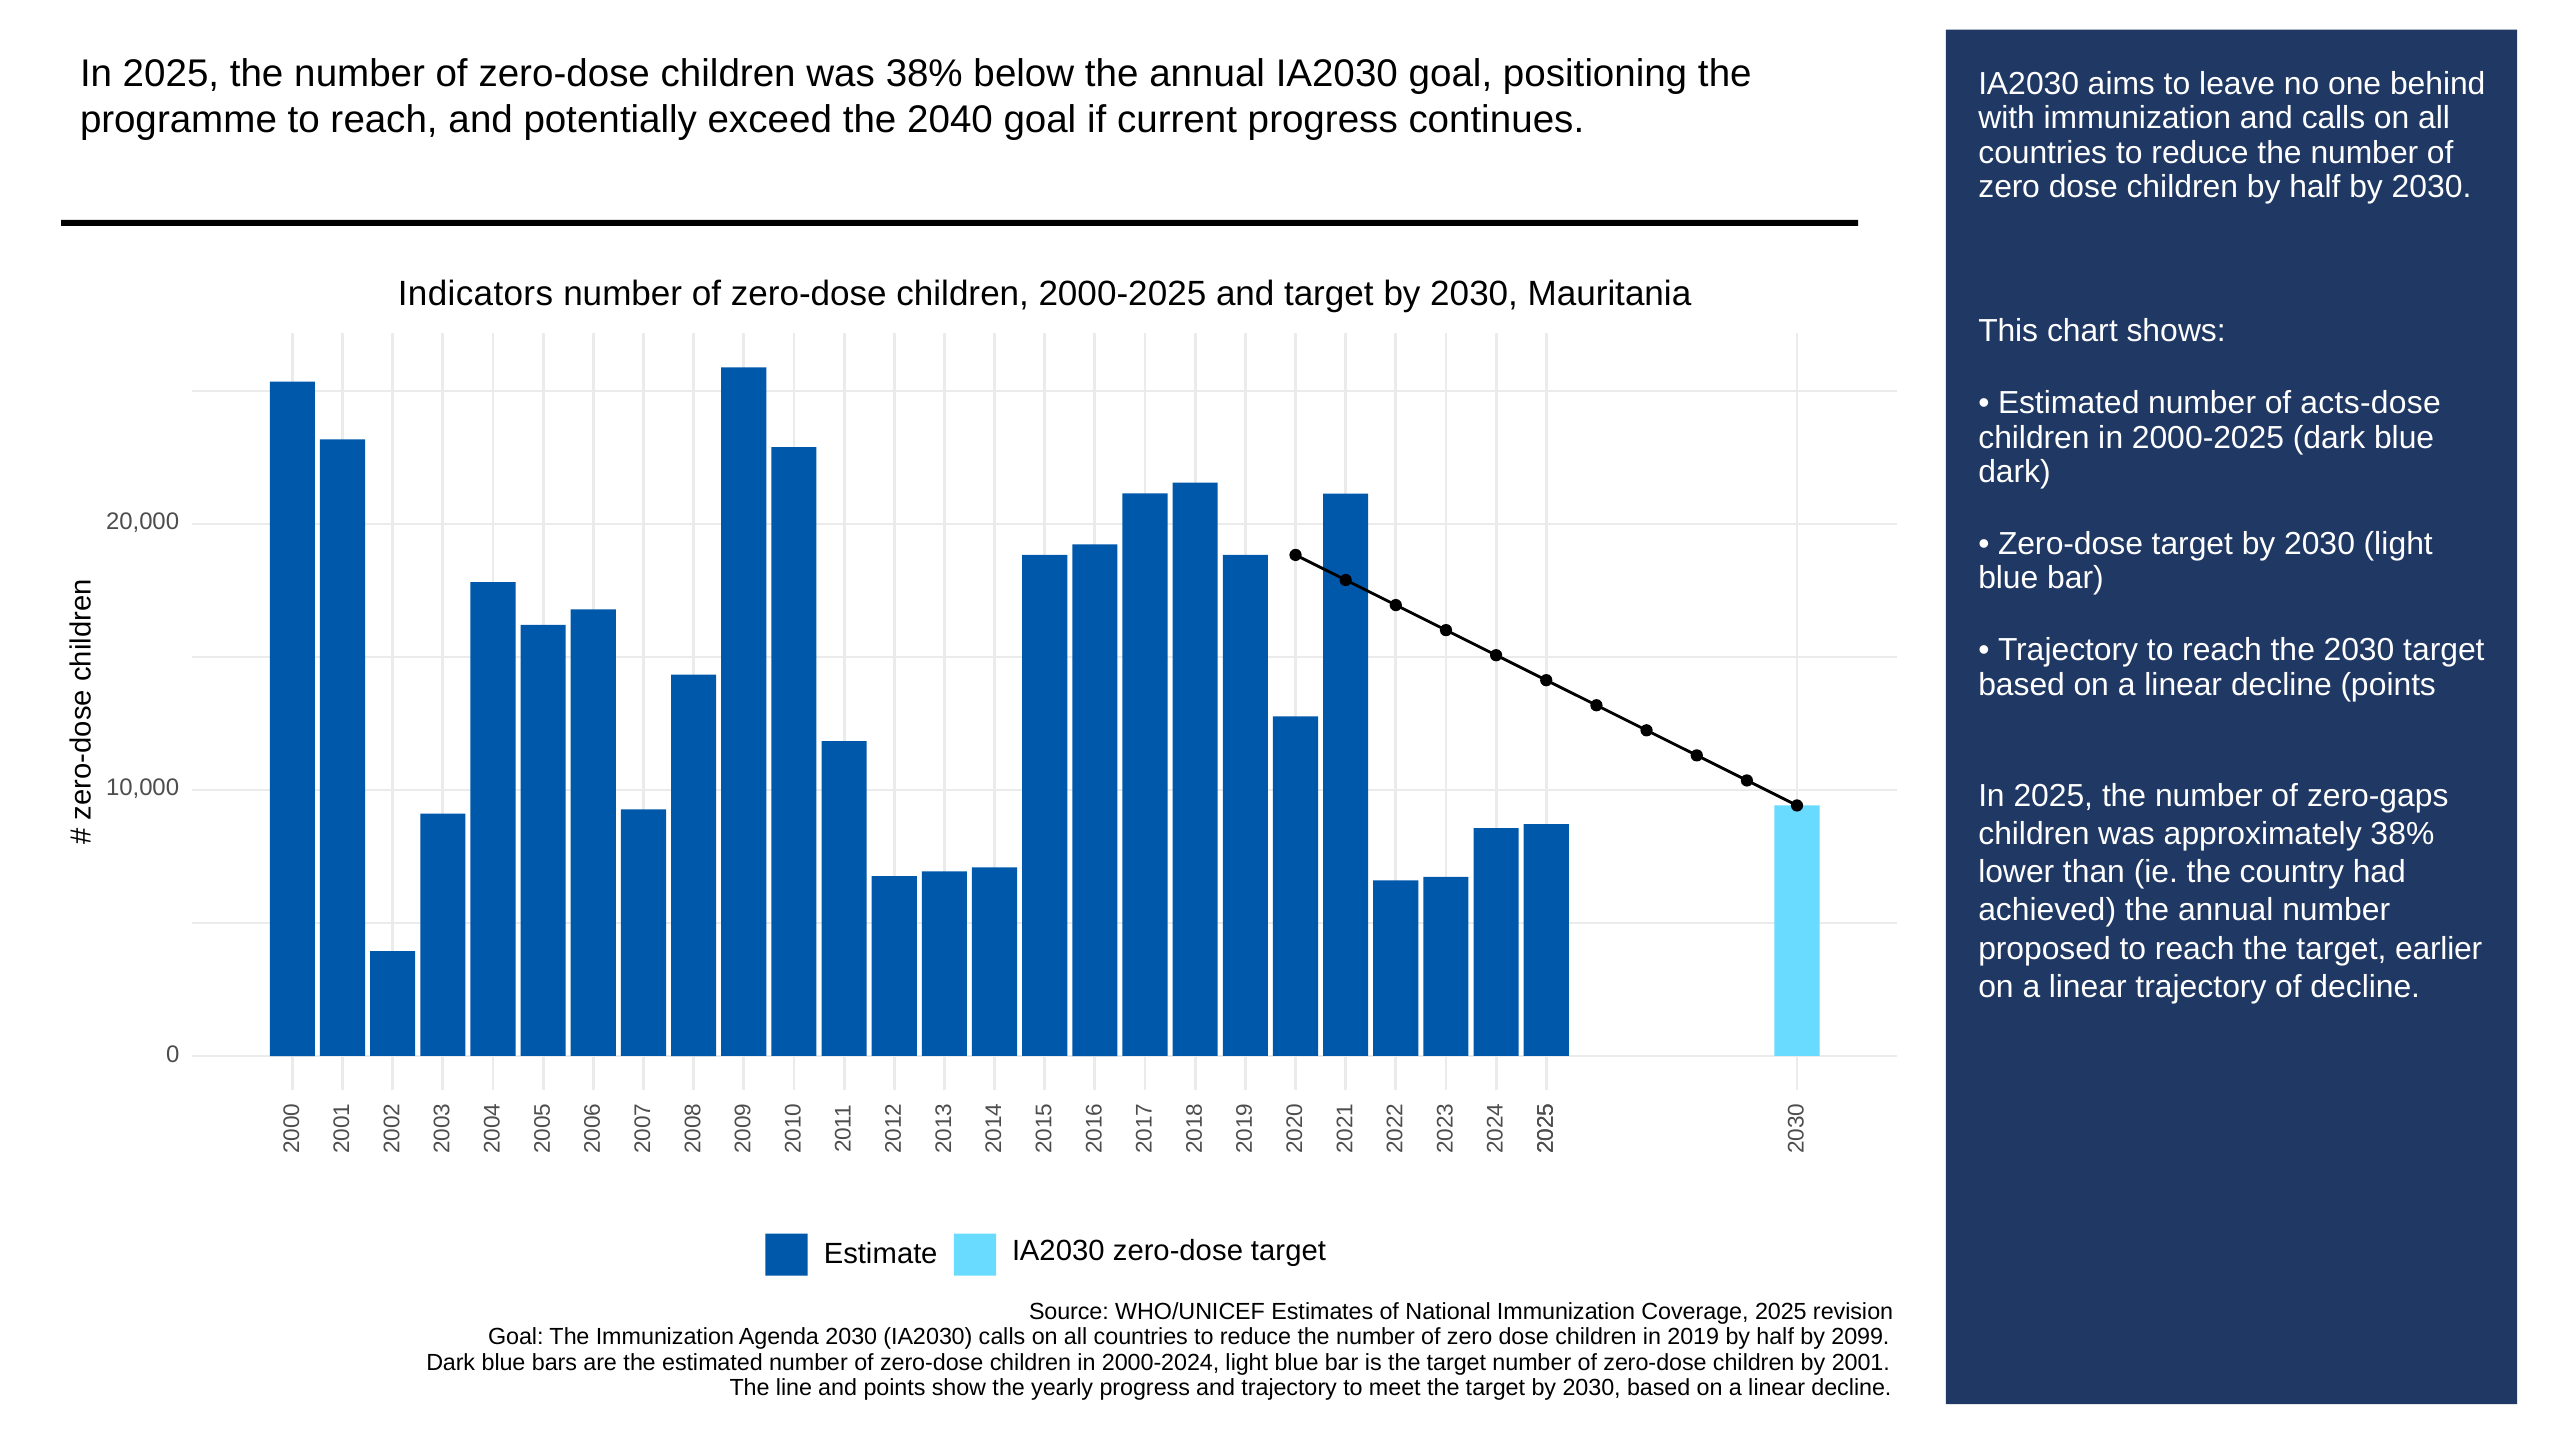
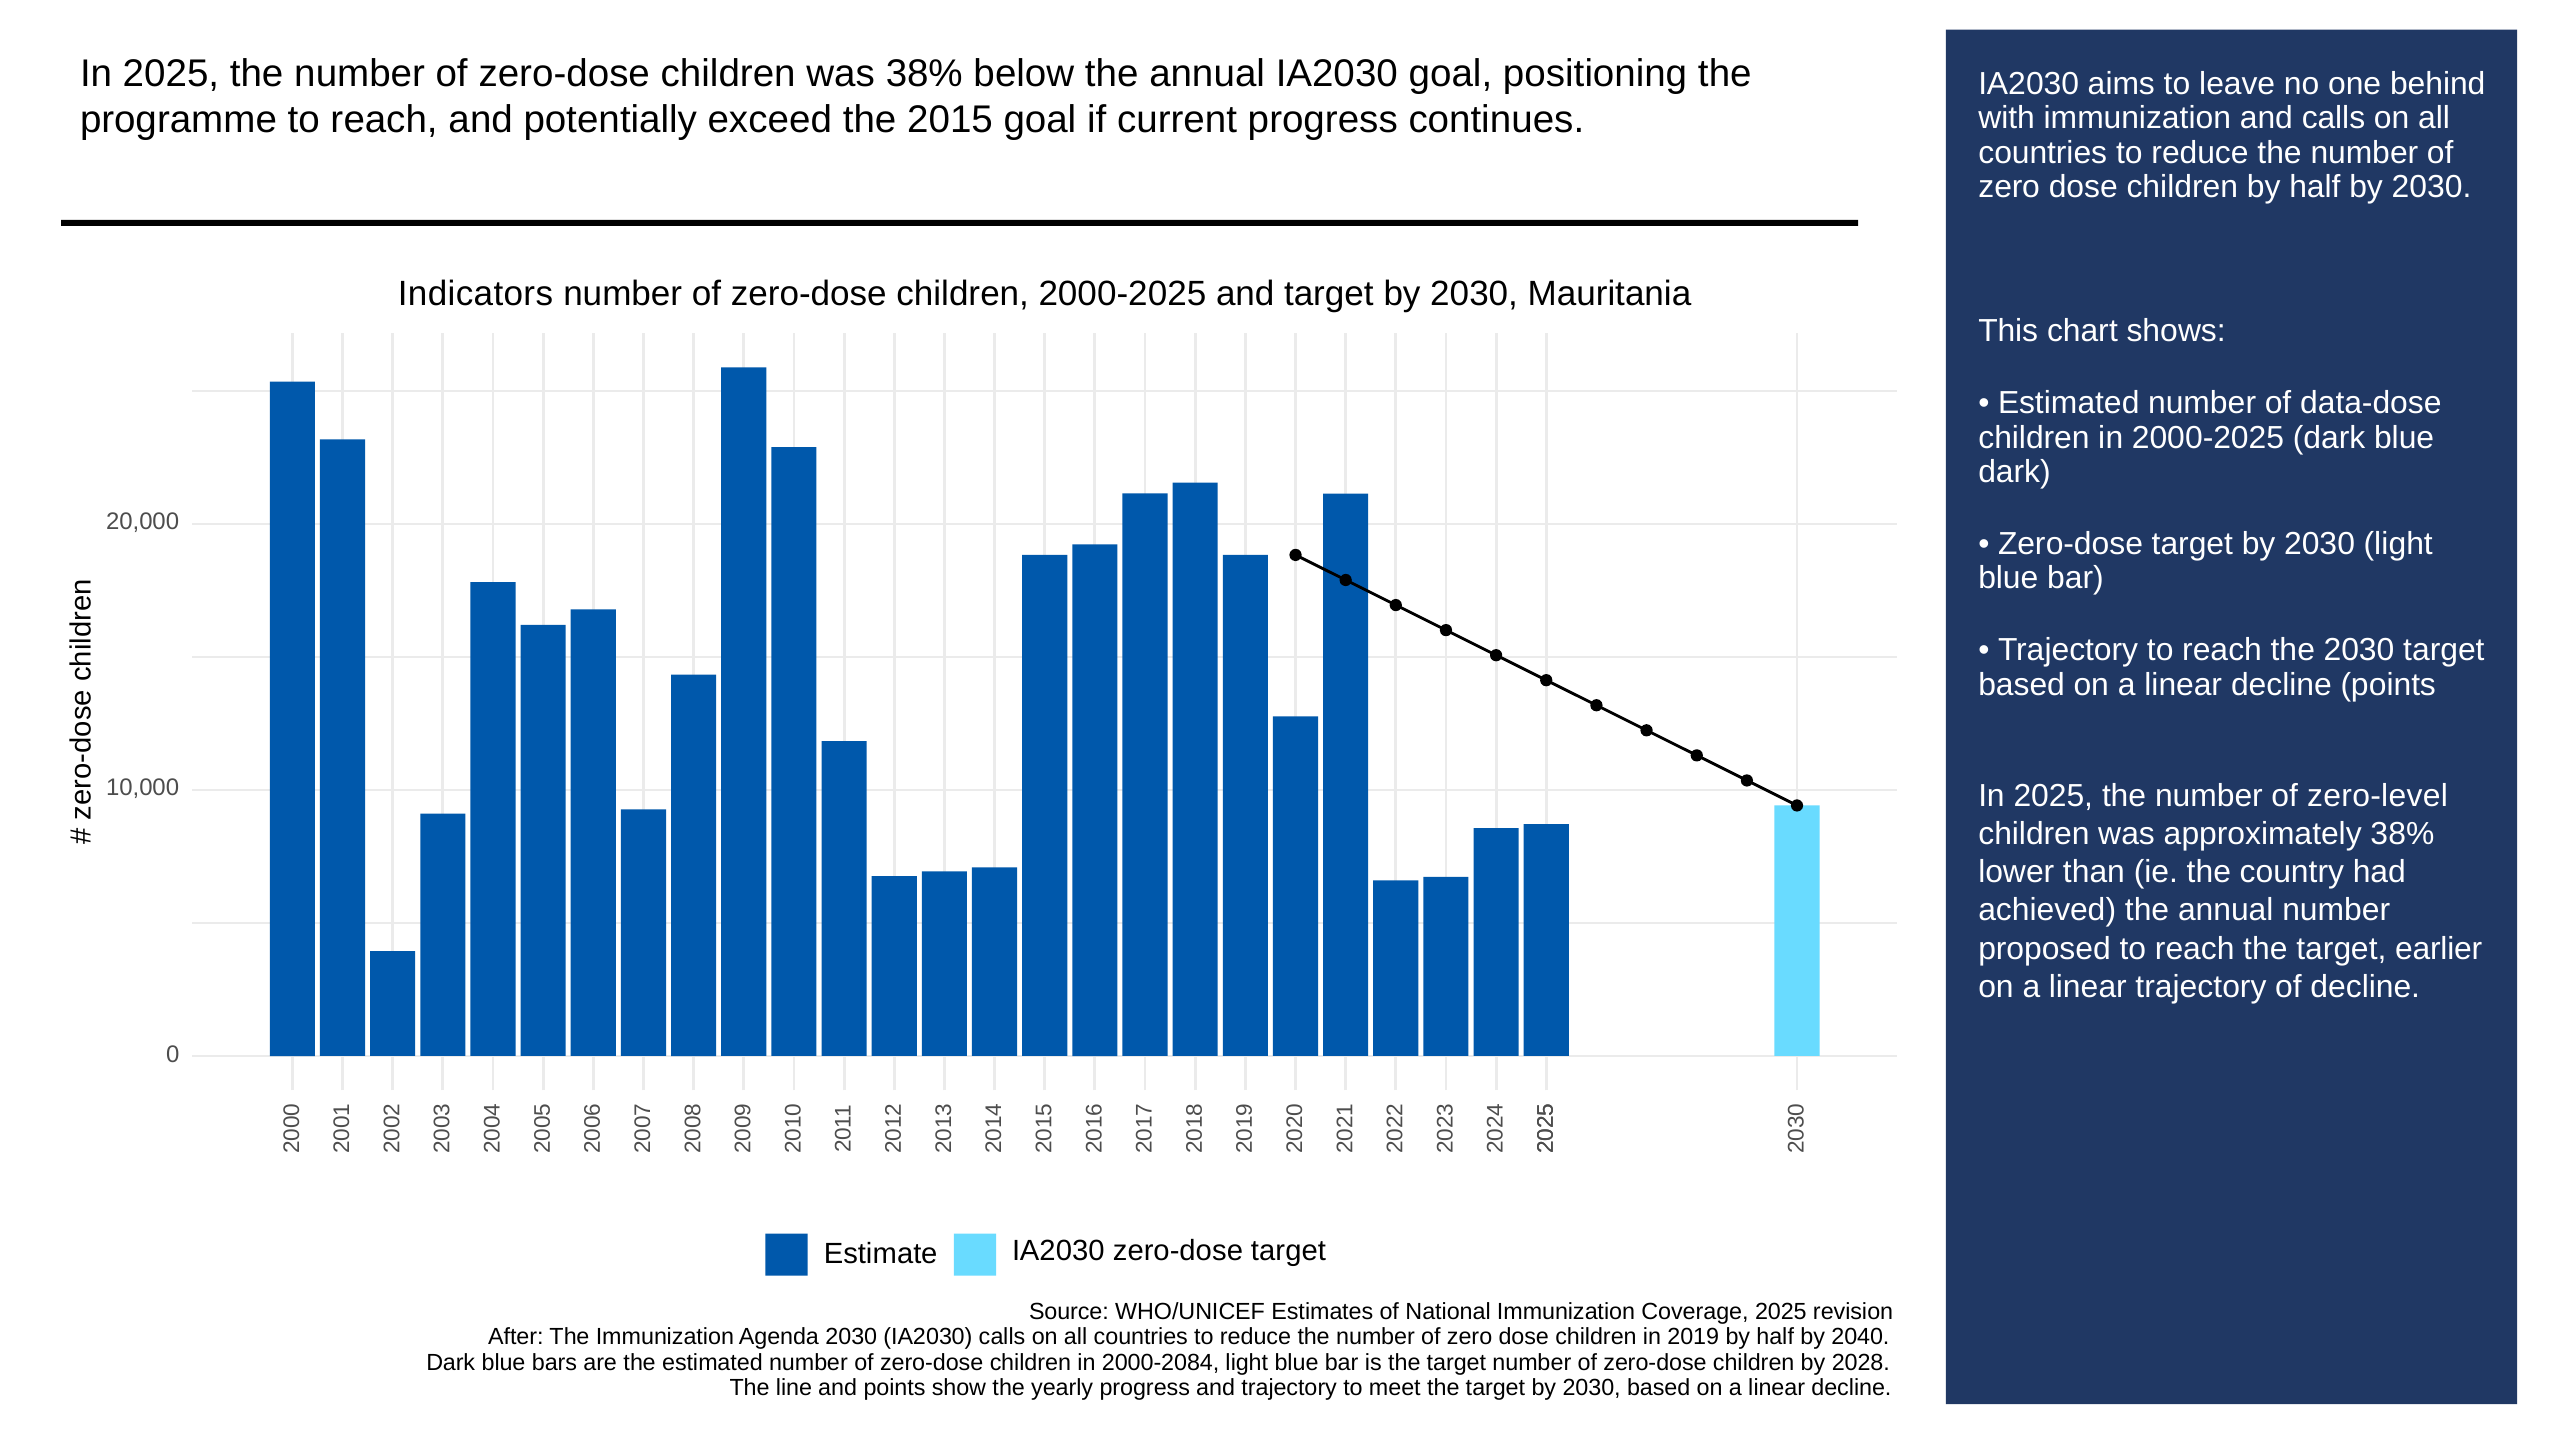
2040: 2040 -> 2015 (950, 120)
acts-dose: acts-dose -> data-dose (2371, 403)
zero-gaps: zero-gaps -> zero-level (2378, 795)
Goal: Goal -> After (516, 1337)
2099: 2099 -> 2040 (1860, 1337)
2000-2024: 2000-2024 -> 2000-2084 (1161, 1362)
2001: 2001 -> 2028 (1861, 1362)
